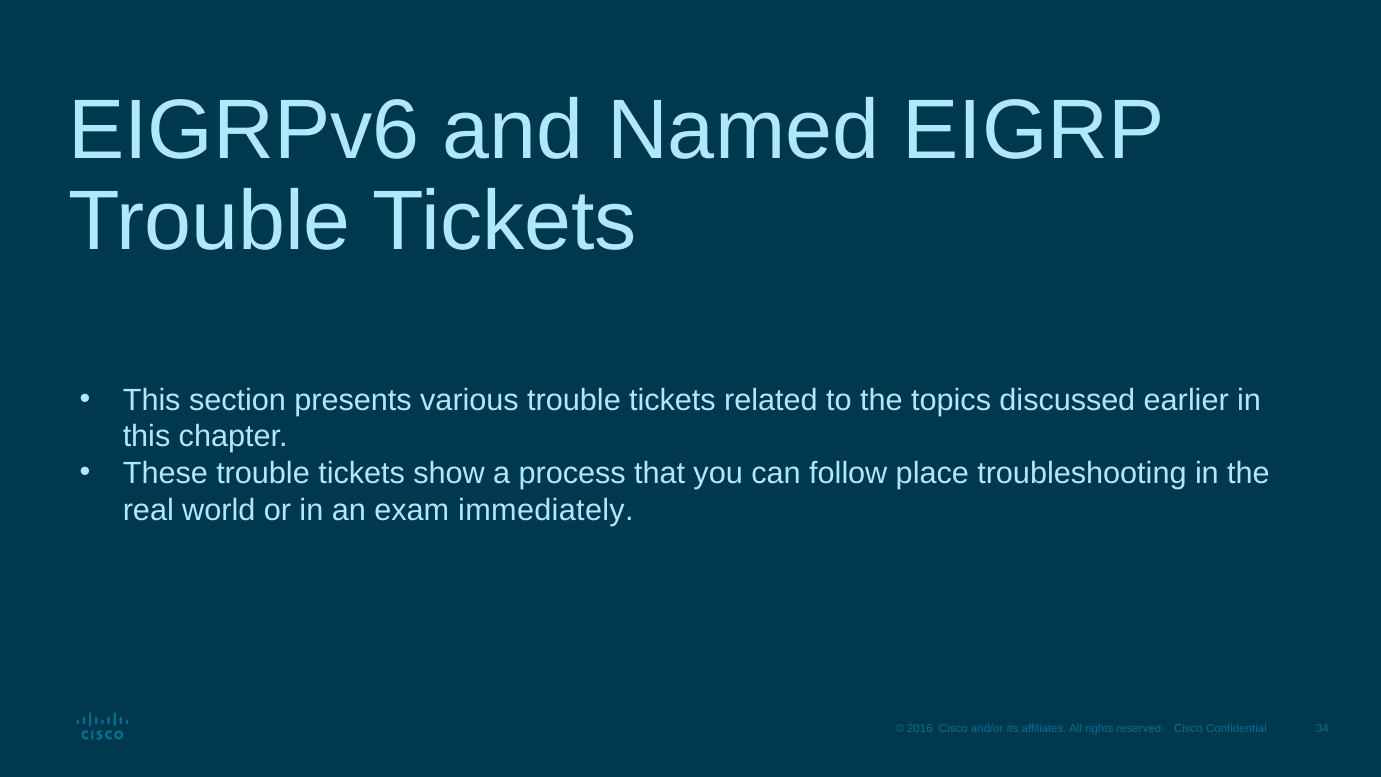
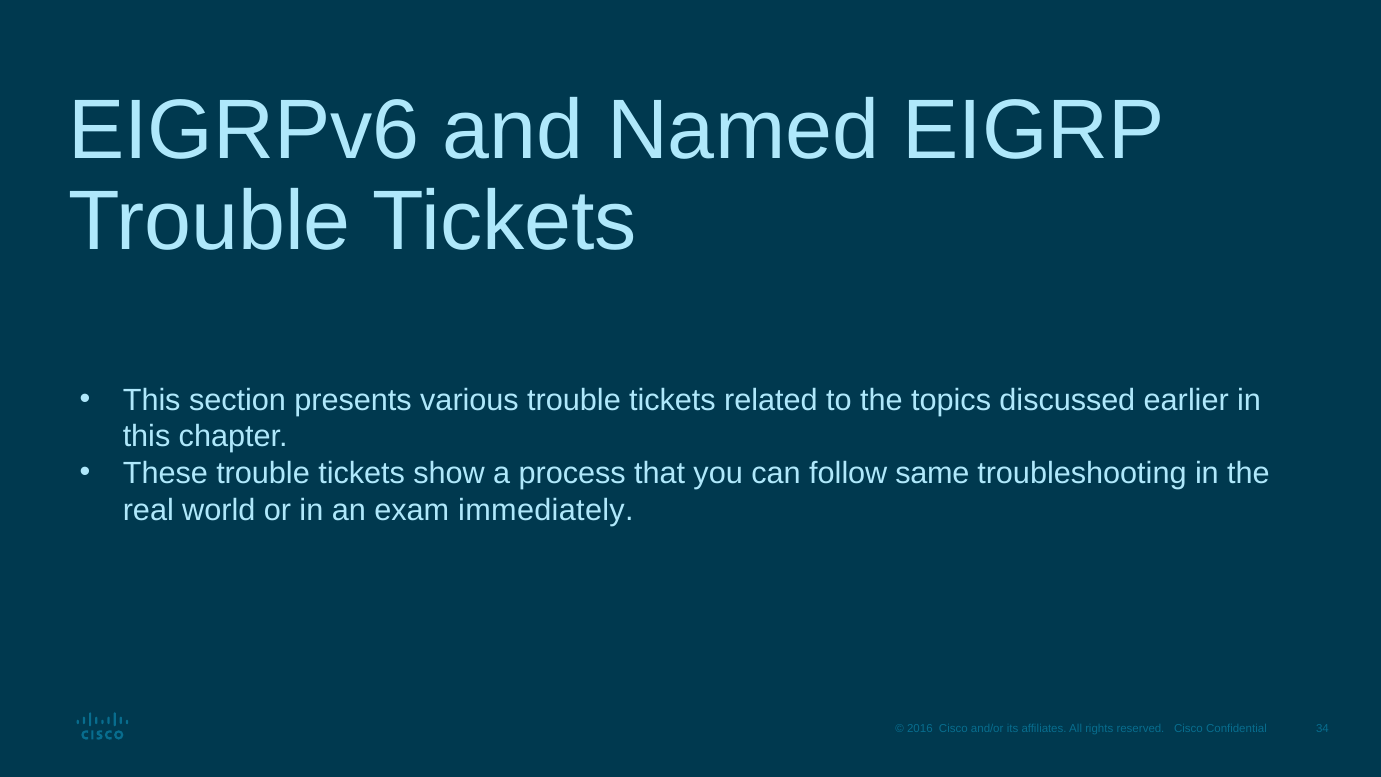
place: place -> same (932, 474)
